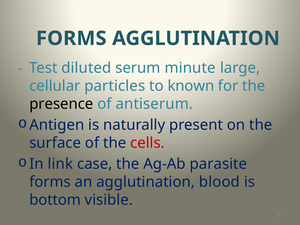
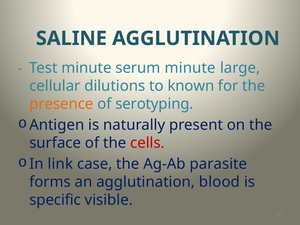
FORMS: FORMS -> SALINE (71, 38)
Test diluted: diluted -> minute (86, 68)
particles: particles -> dilutions (115, 86)
presence colour: black -> orange (61, 104)
antiserum: antiserum -> serotyping (154, 104)
bottom: bottom -> specific (55, 200)
